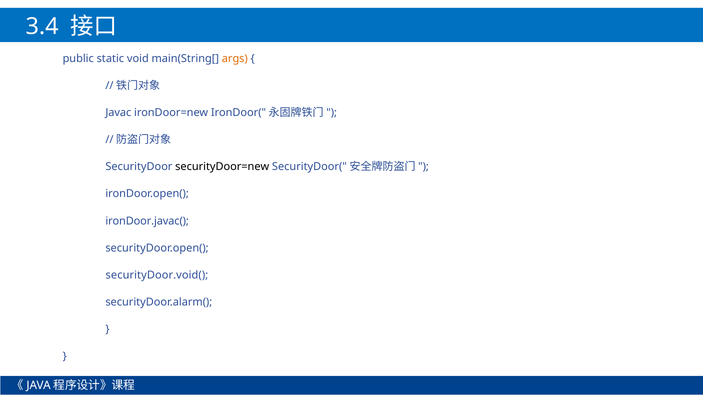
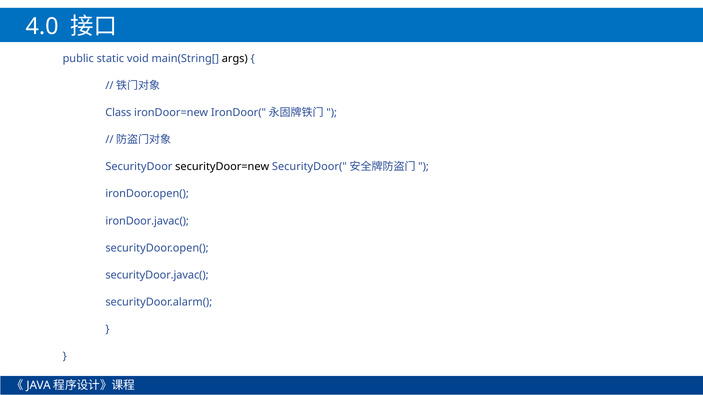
3.4: 3.4 -> 4.0 (42, 27)
args colour: orange -> black (235, 59)
Javac: Javac -> Class (118, 113)
securityDoor.void(: securityDoor.void( -> securityDoor.javac( (157, 275)
